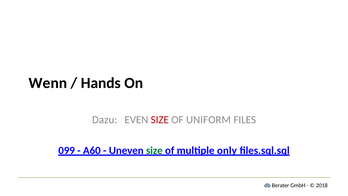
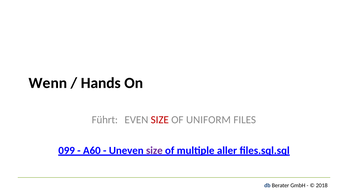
Dazu: Dazu -> Führt (105, 120)
size colour: green -> purple (154, 150)
only: only -> aller (227, 150)
